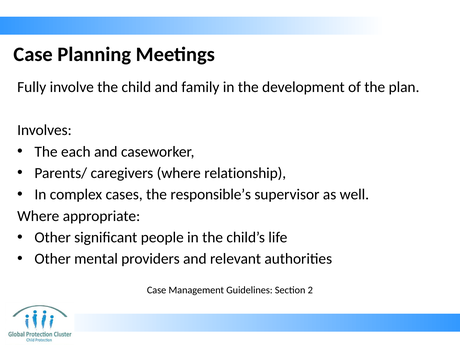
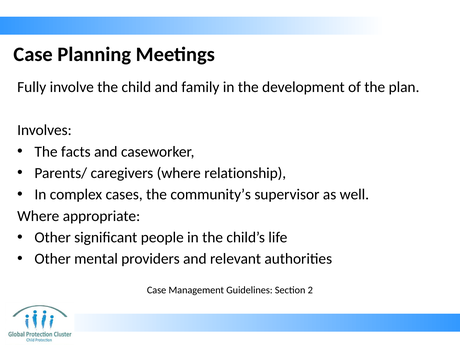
each: each -> facts (76, 152)
responsible’s: responsible’s -> community’s (211, 195)
